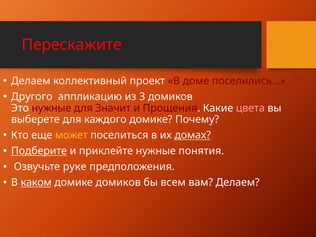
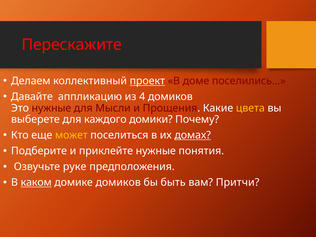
проект underline: none -> present (147, 81)
Другого: Другого -> Давайте (32, 97)
3: 3 -> 4 (142, 97)
Значит: Значит -> Мысли (113, 108)
цвета colour: pink -> yellow (250, 108)
каждого домике: домике -> домики (151, 119)
Подберите underline: present -> none (39, 151)
всем: всем -> быть (173, 182)
вам Делаем: Делаем -> Притчи (238, 182)
